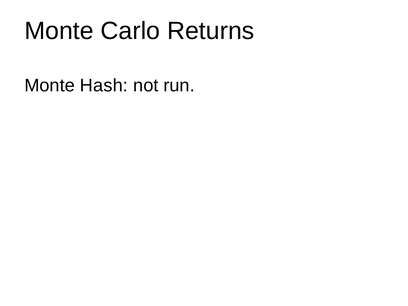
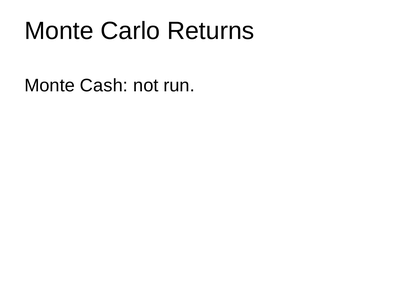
Hash: Hash -> Cash (104, 86)
